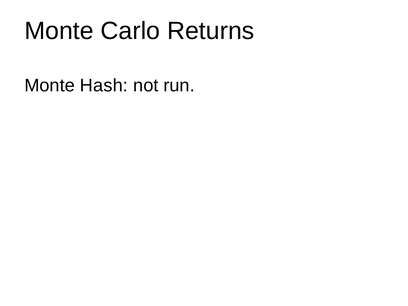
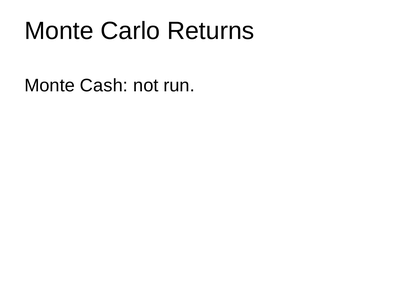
Hash: Hash -> Cash (104, 86)
